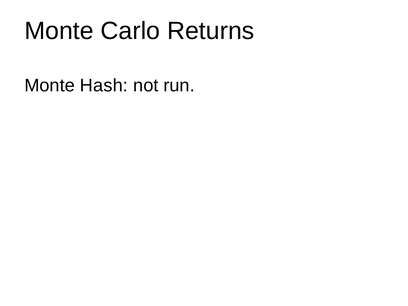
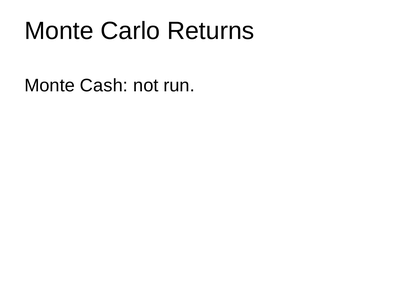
Hash: Hash -> Cash (104, 86)
